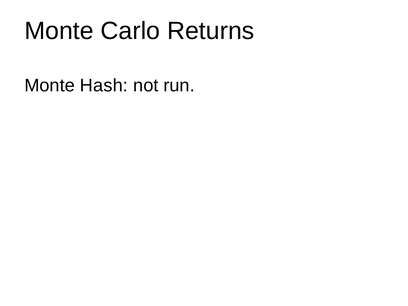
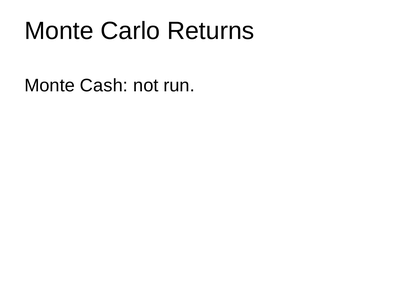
Hash: Hash -> Cash (104, 86)
